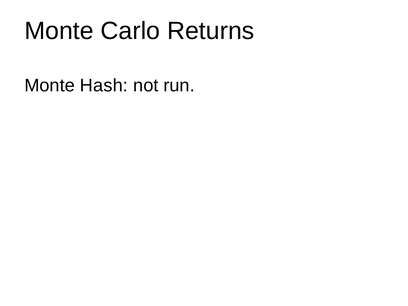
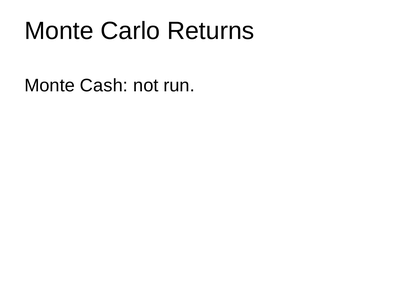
Hash: Hash -> Cash (104, 86)
